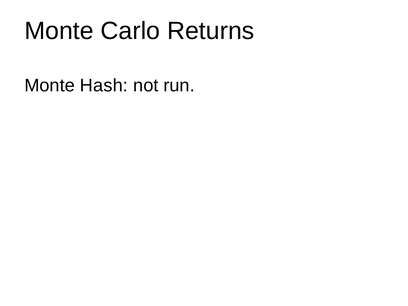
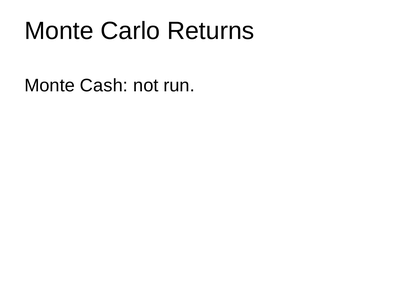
Hash: Hash -> Cash (104, 86)
